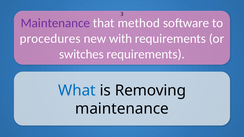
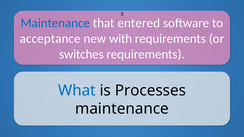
Maintenance colour: purple -> blue (55, 23)
method: method -> entered (139, 23)
procedures: procedures -> acceptance (50, 39)
Removing: Removing -> Processes (150, 91)
